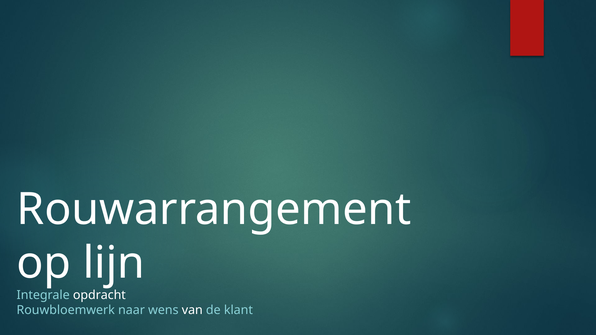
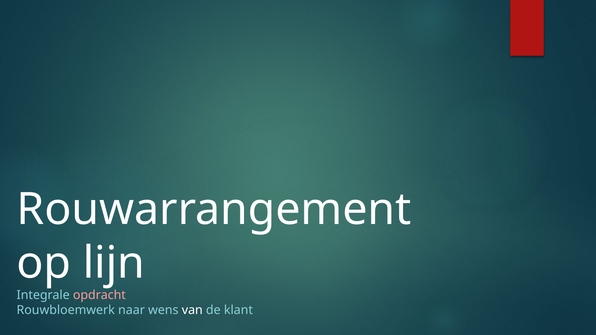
opdracht colour: white -> pink (99, 295)
